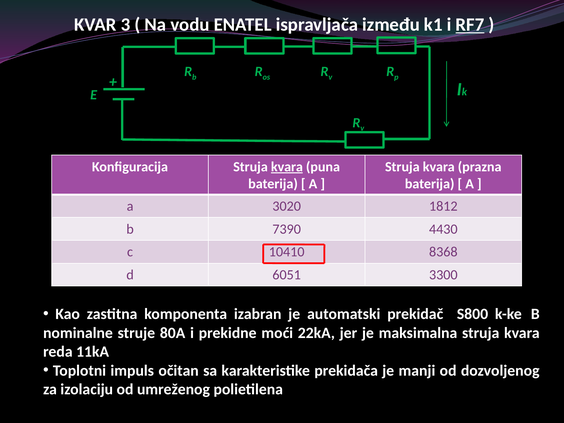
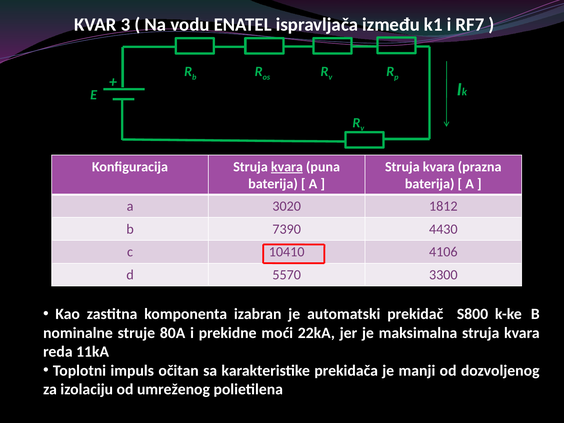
RF7 underline: present -> none (470, 25)
8368: 8368 -> 4106 (443, 252)
6051: 6051 -> 5570 (287, 275)
